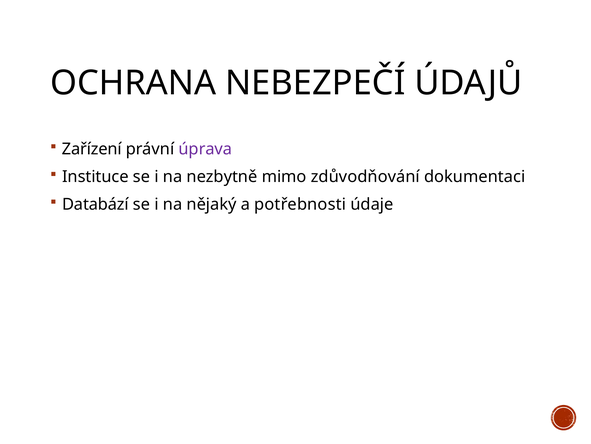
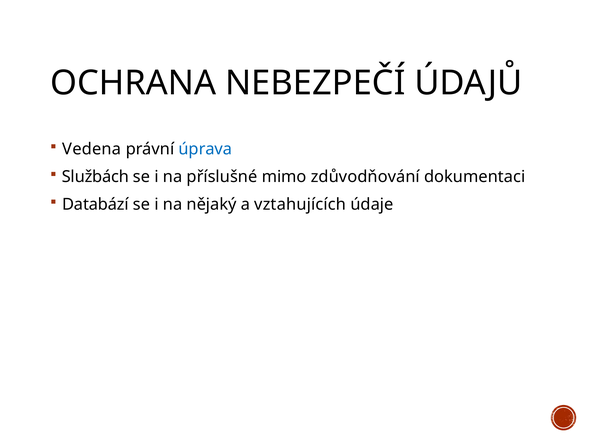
Zařízení: Zařízení -> Vedena (92, 149)
úprava colour: purple -> blue (205, 149)
Instituce: Instituce -> Službách (95, 176)
nezbytně: nezbytně -> příslušné (222, 176)
potřebnosti: potřebnosti -> vztahujících (300, 204)
